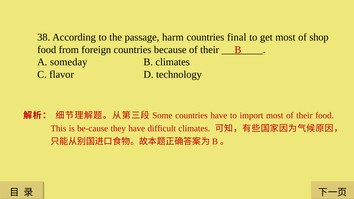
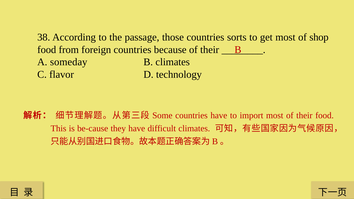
harm: harm -> those (173, 37)
final: final -> sorts (237, 37)
